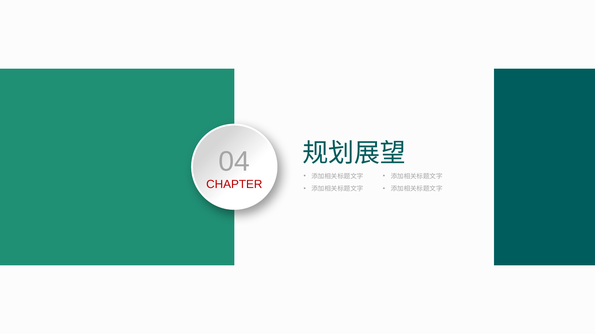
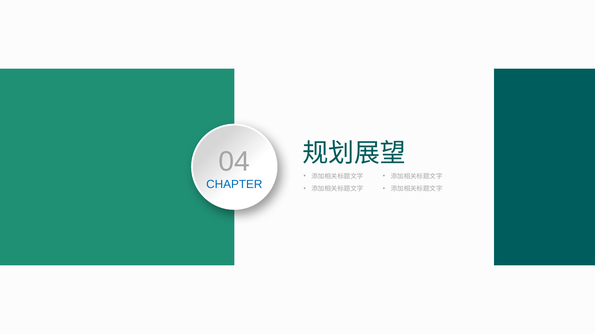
CHAPTER colour: red -> blue (234, 185)
